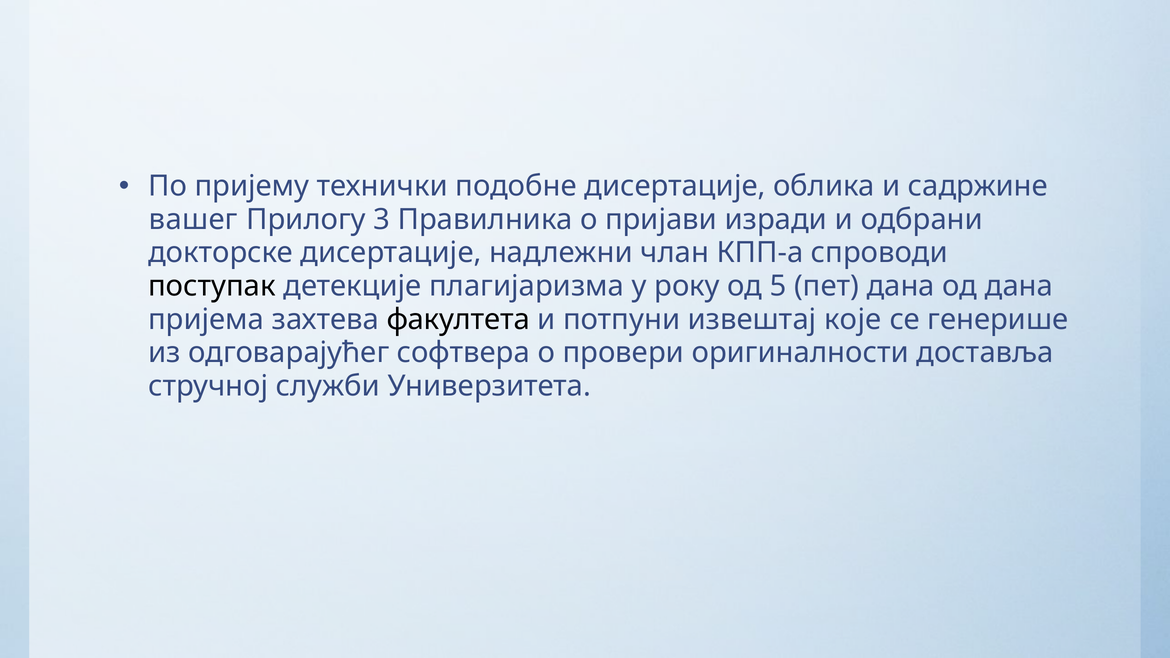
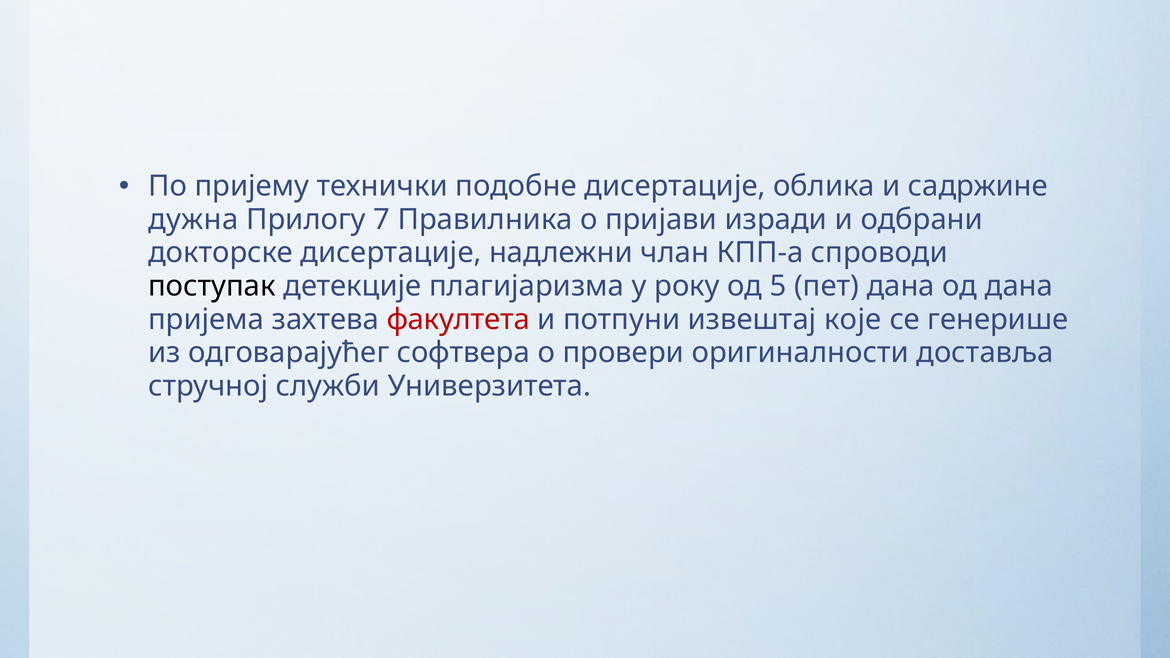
вашег: вашег -> дужна (193, 220)
3: 3 -> 7 (382, 220)
факултета colour: black -> red (458, 320)
